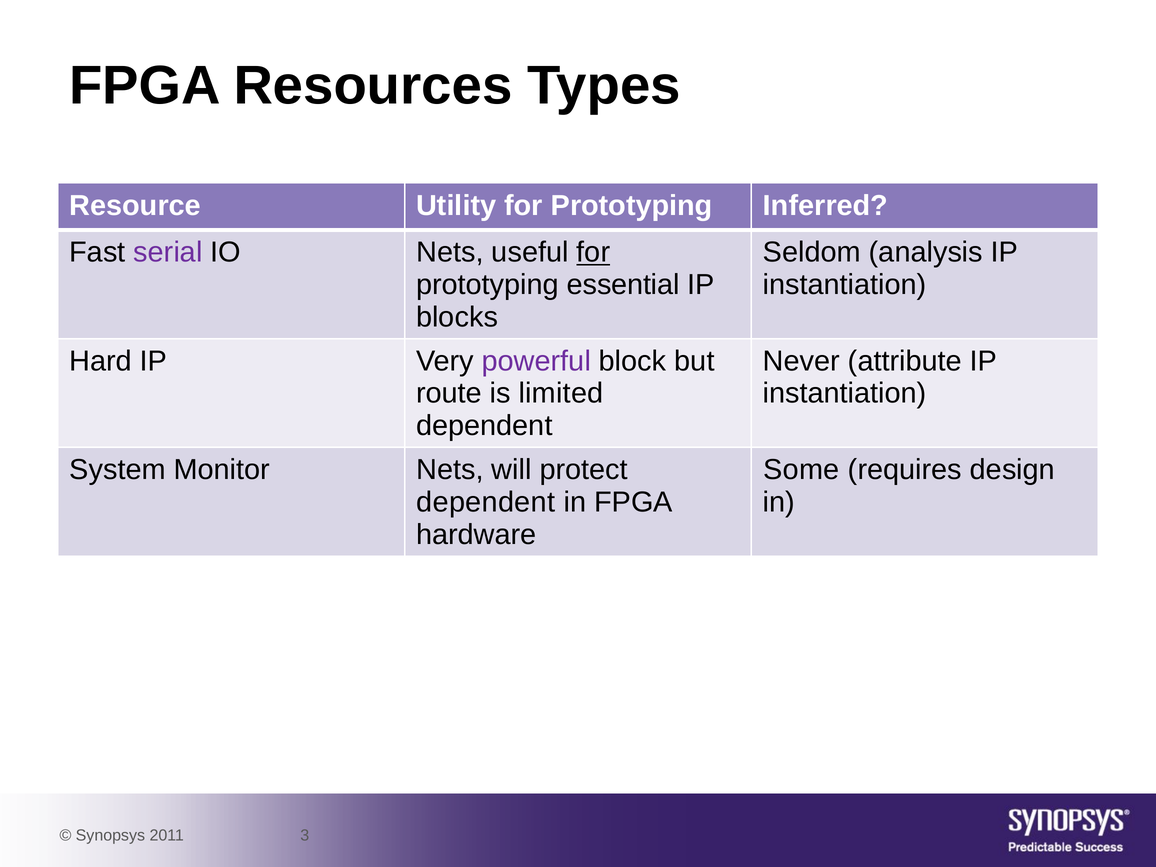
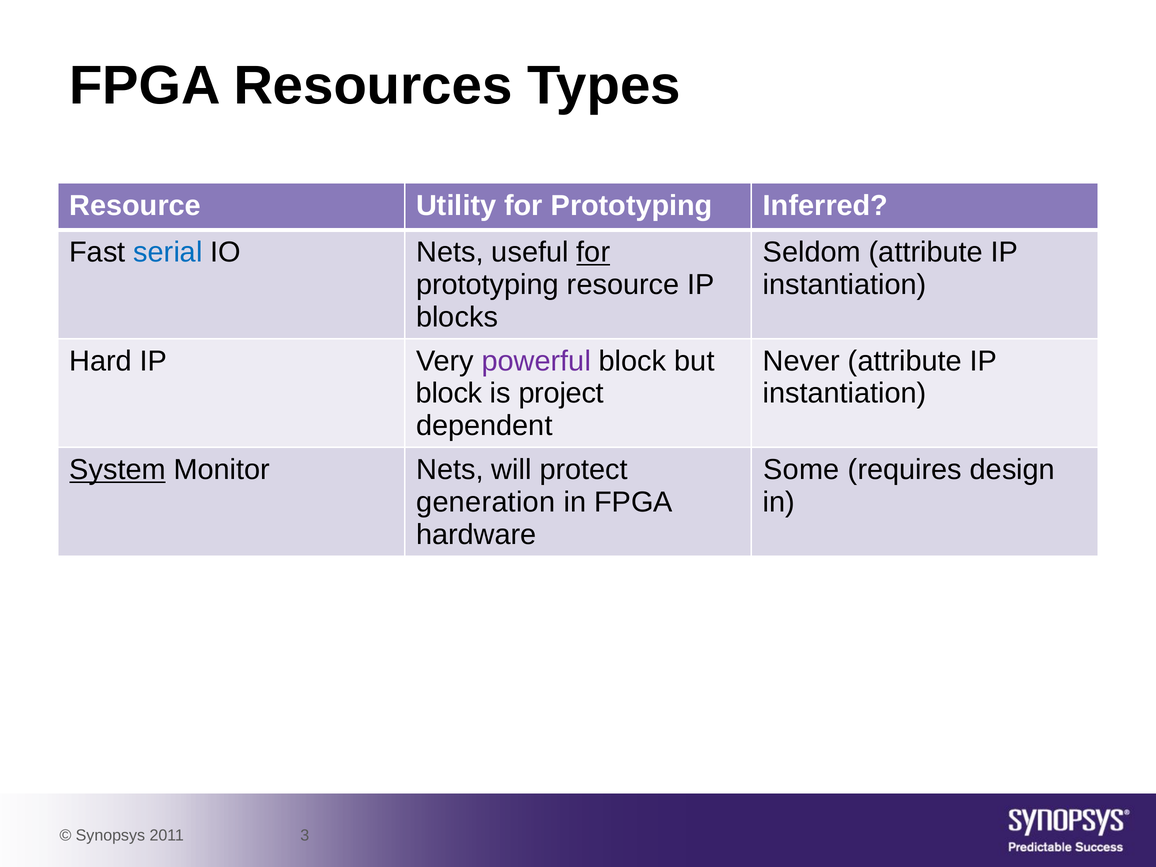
serial colour: purple -> blue (168, 252)
Seldom analysis: analysis -> attribute (926, 252)
prototyping essential: essential -> resource (623, 285)
route: route -> block (449, 393)
limited: limited -> project (561, 393)
System underline: none -> present (118, 470)
dependent: dependent -> generation (486, 502)
